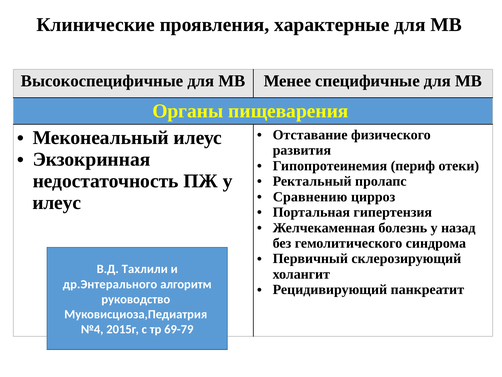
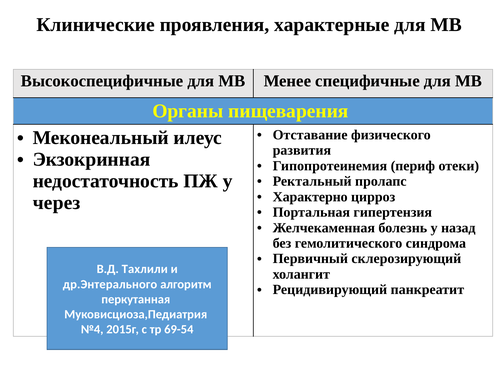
Сравнению: Сравнению -> Характерно (310, 196)
илеус: илеус -> через (57, 202)
руководство: руководство -> перкутанная (136, 299)
69-79: 69-79 -> 69-54 (179, 329)
